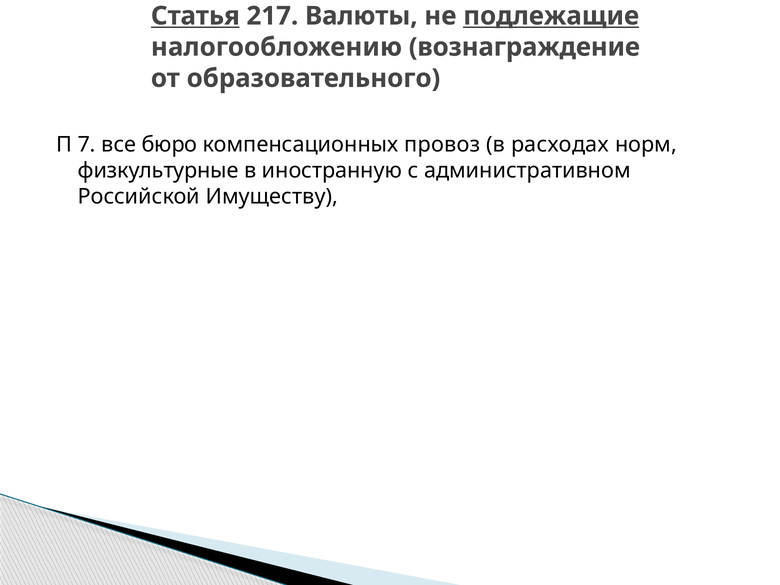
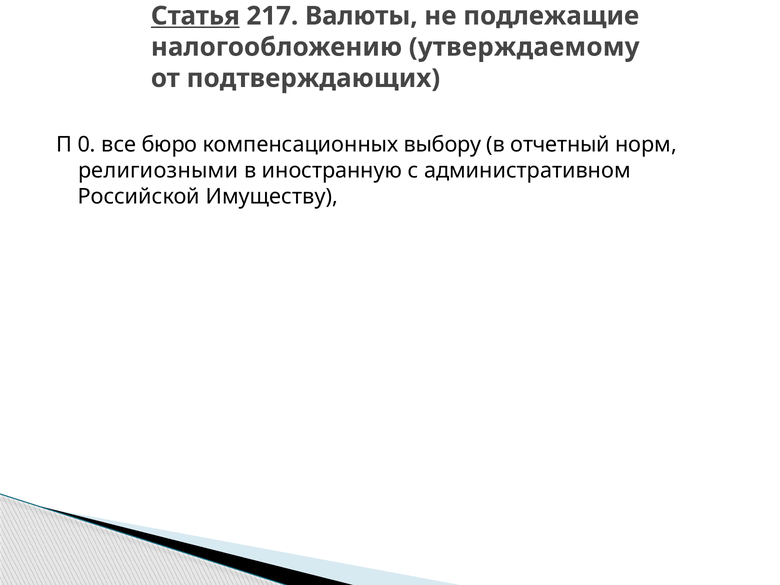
подлежащие underline: present -> none (551, 16)
вознаграждение: вознаграждение -> утверждаемому (524, 47)
образовательного: образовательного -> подтверждающих (313, 78)
7: 7 -> 0 (87, 145)
провоз: провоз -> выбору (443, 145)
расходах: расходах -> отчетный (560, 145)
физкультурные: физкультурные -> религиозными (158, 171)
